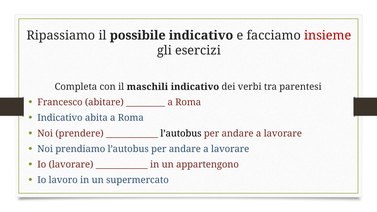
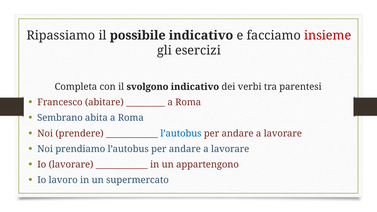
maschili: maschili -> svolgono (147, 87)
Indicativo: Indicativo -> Sembrano (60, 118)
l’autobus colour: black -> blue (181, 133)
